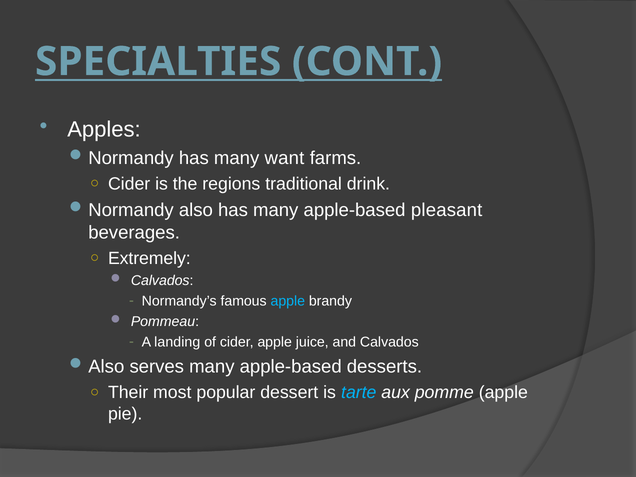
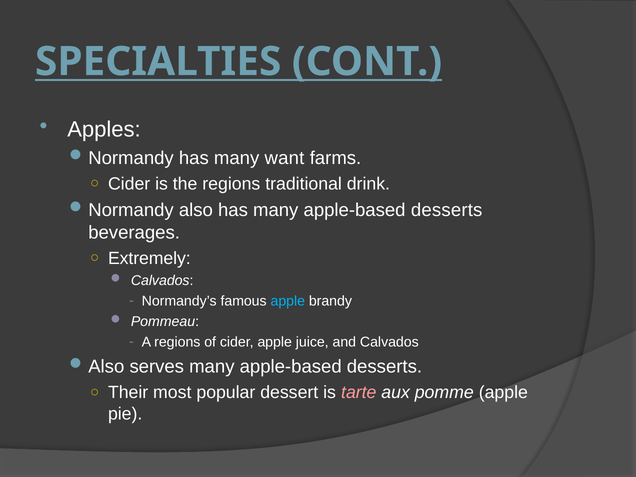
has many apple-based pleasant: pleasant -> desserts (447, 210)
A landing: landing -> regions (177, 342)
tarte colour: light blue -> pink (359, 393)
